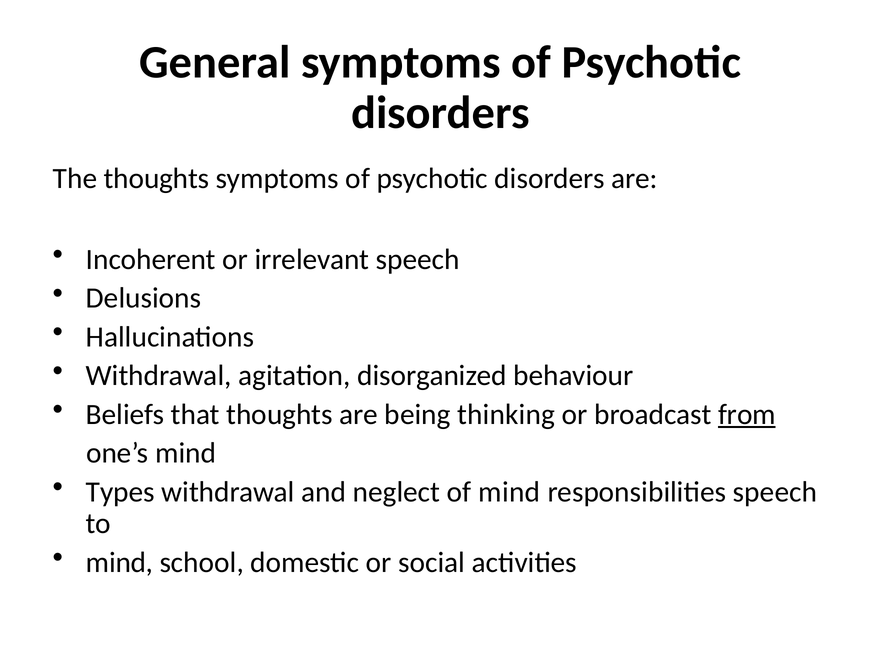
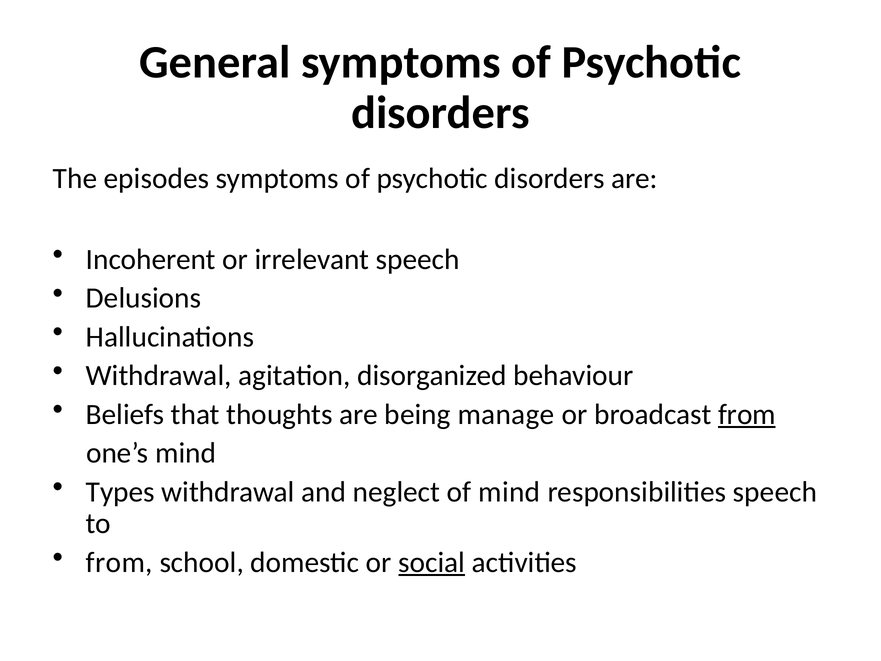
The thoughts: thoughts -> episodes (157, 178)
thinking: thinking -> manage (506, 414)
mind: mind -> from (119, 562)
social underline: none -> present (432, 562)
